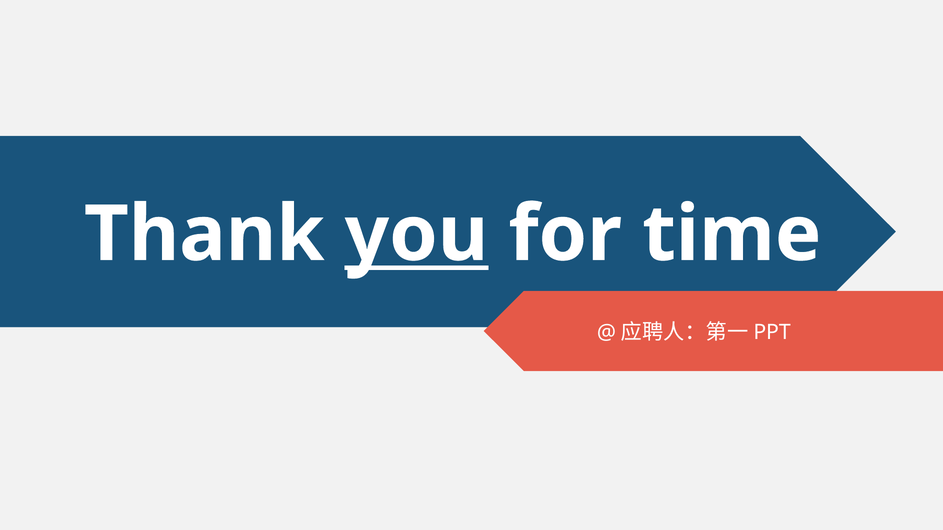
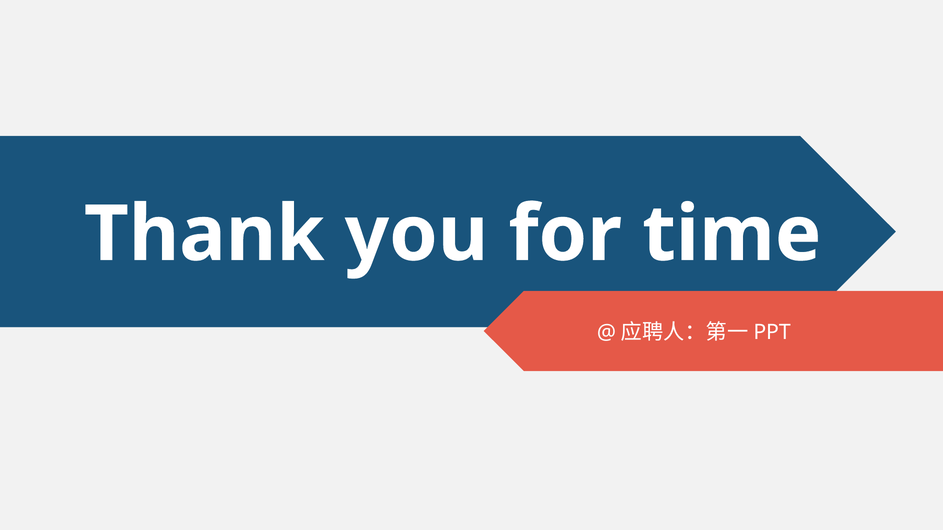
you underline: present -> none (417, 235)
